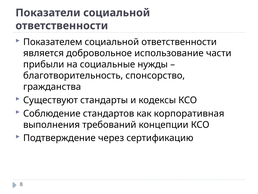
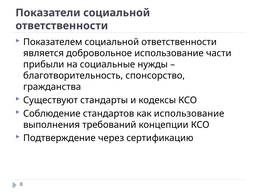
как корпоративная: корпоративная -> использование (189, 113)
